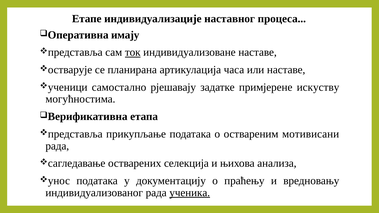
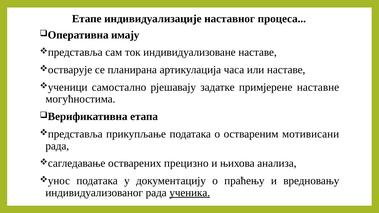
ток underline: present -> none (133, 52)
искуству: искуству -> наставне (318, 87)
селекција: селекција -> прецизно (186, 163)
